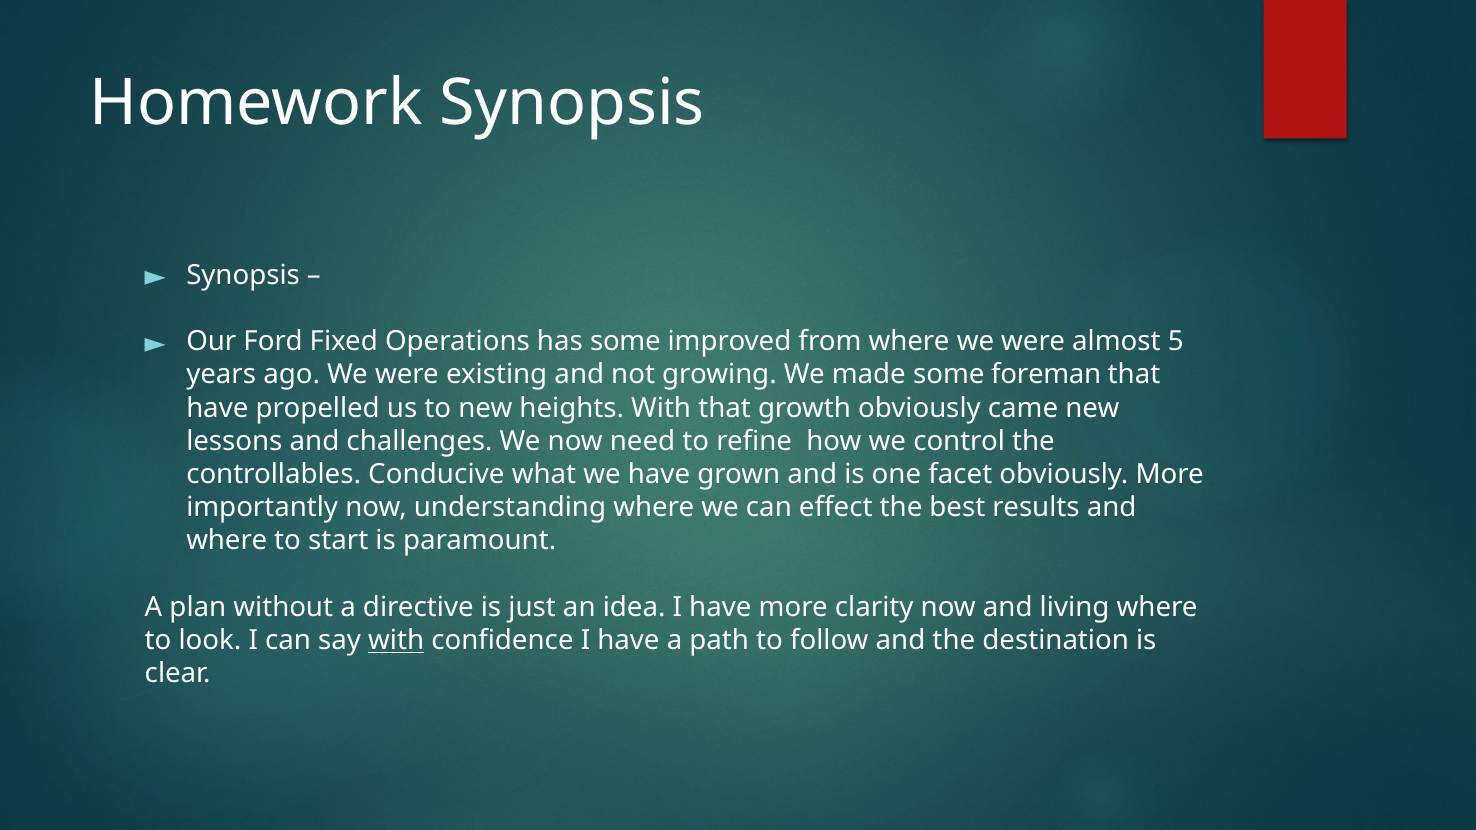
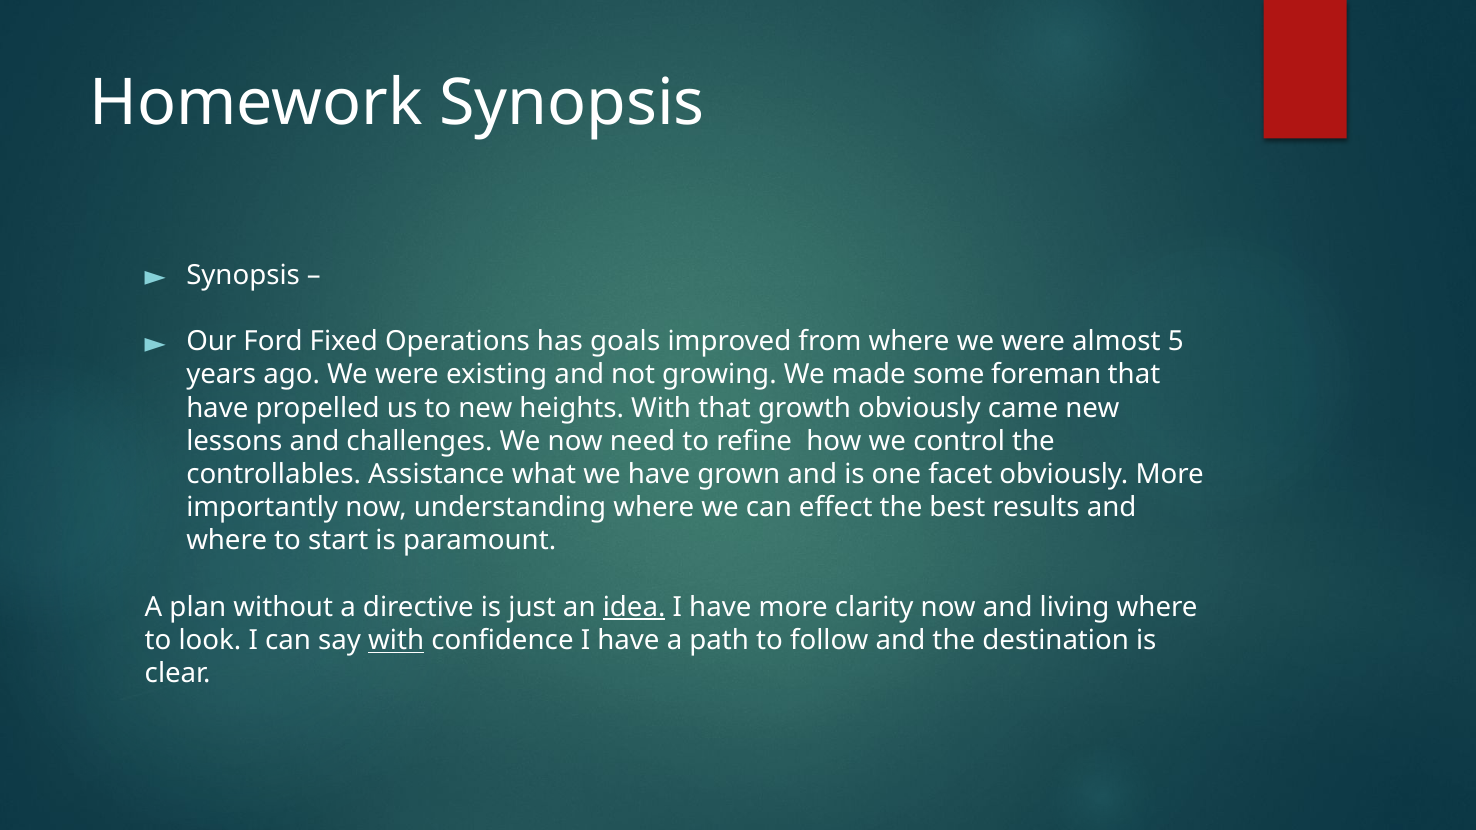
has some: some -> goals (625, 342)
Conducive: Conducive -> Assistance (436, 475)
idea underline: none -> present (634, 607)
